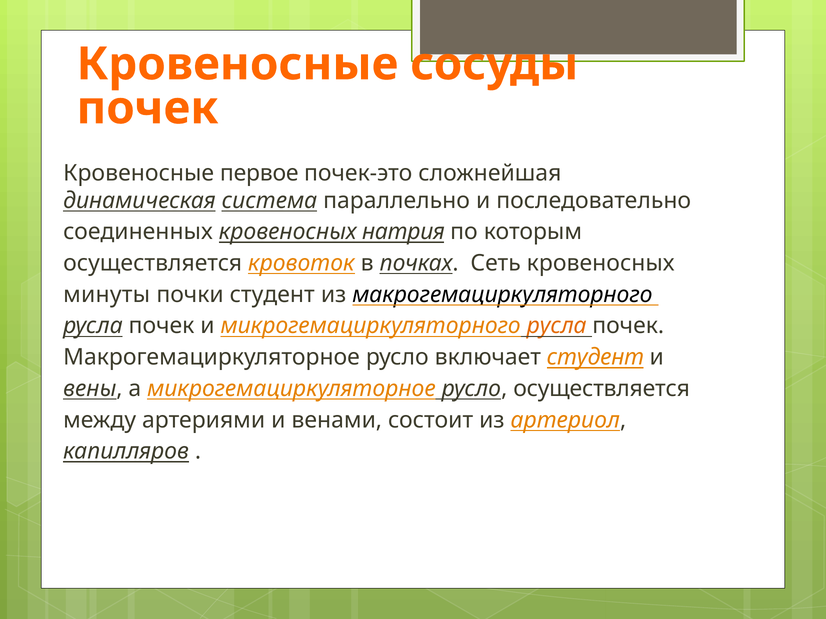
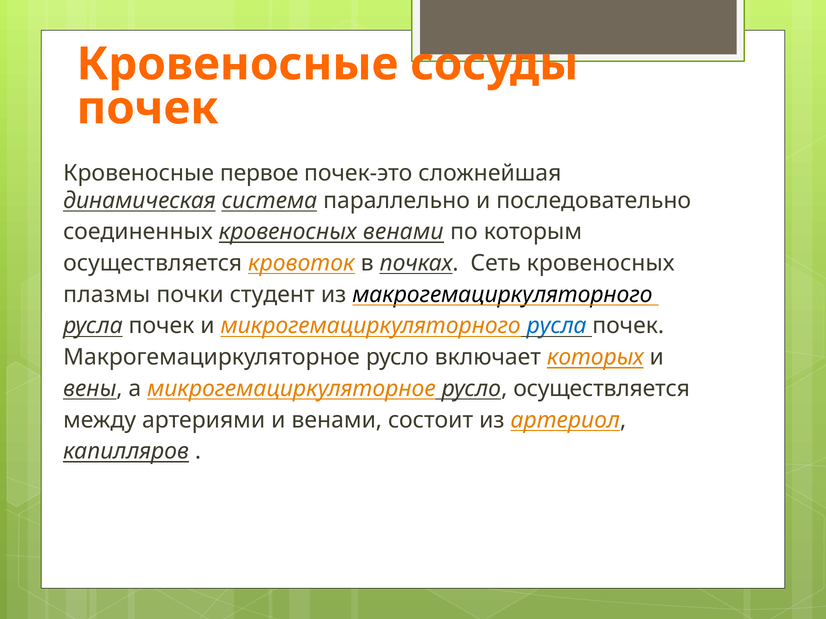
кровеносных натрия: натрия -> венами (403, 232)
минуты: минуты -> плазмы (107, 295)
русла colour: orange -> blue (557, 326)
включает студент: студент -> которых (595, 358)
